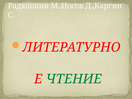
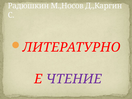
ЧТЕНИЕ colour: green -> purple (74, 79)
